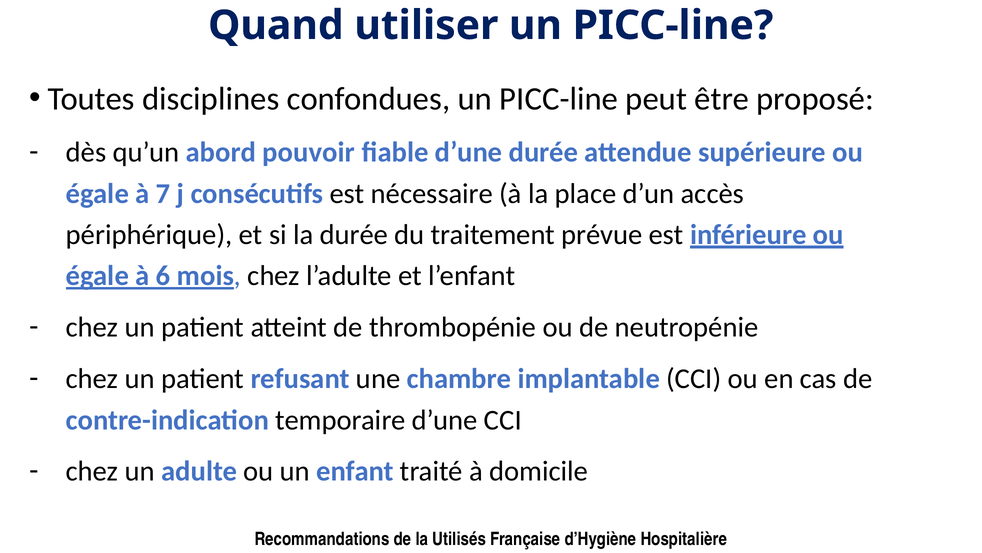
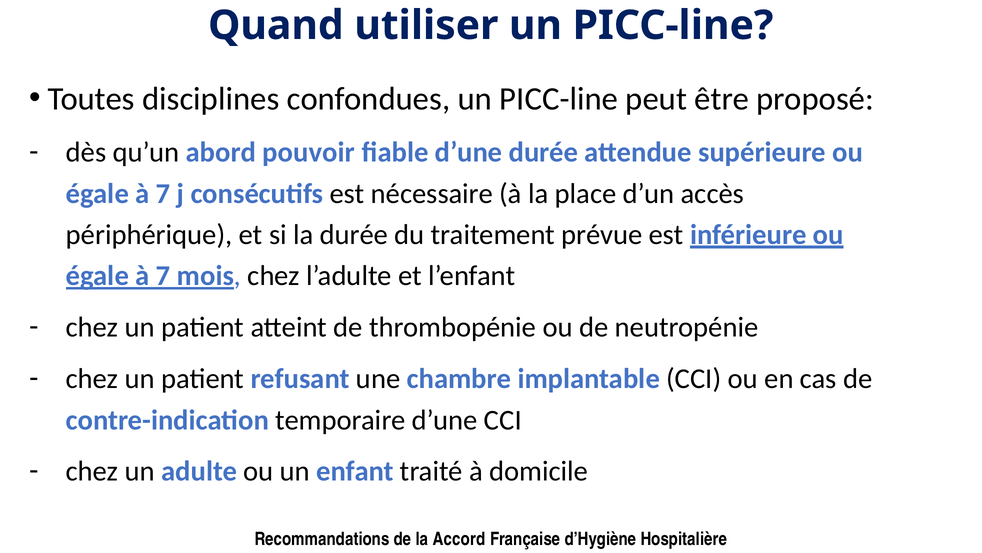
6: 6 -> 7 (163, 276)
Utilisés: Utilisés -> Accord (459, 539)
